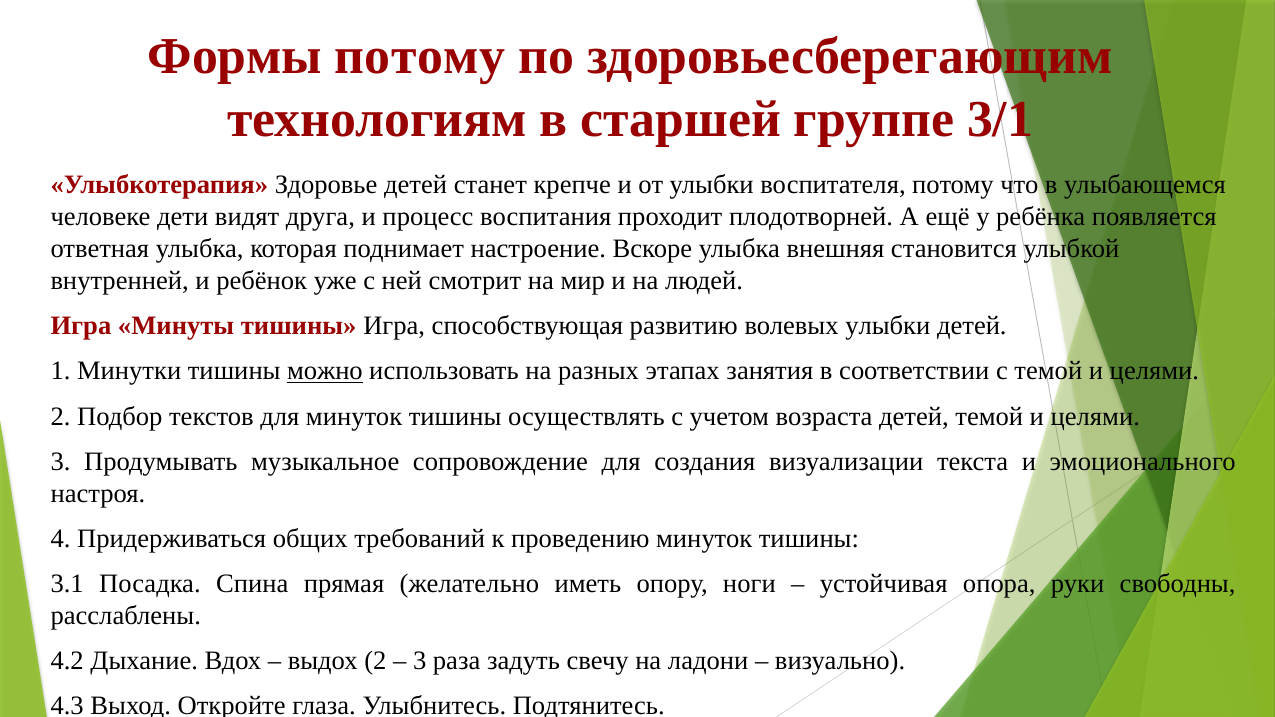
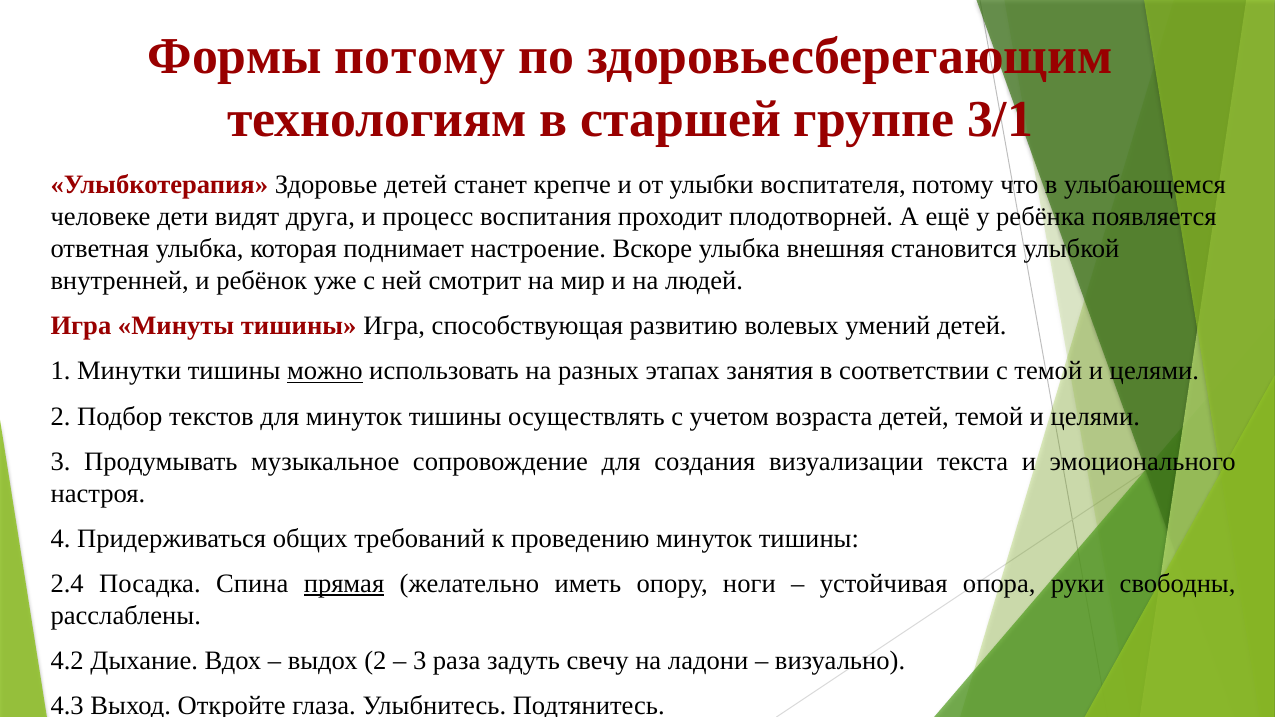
волевых улыбки: улыбки -> умений (888, 326)
3.1: 3.1 -> 2.4 (67, 584)
прямая underline: none -> present (344, 584)
